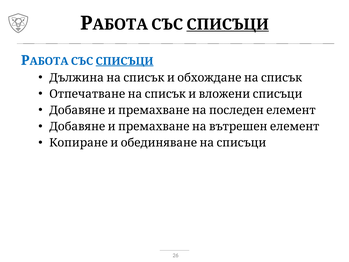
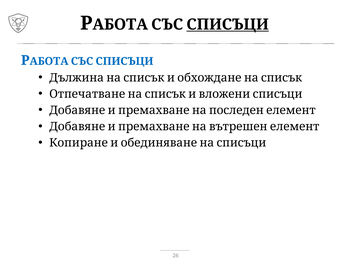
СПИСЪЦИ underline: present -> none (125, 61)
